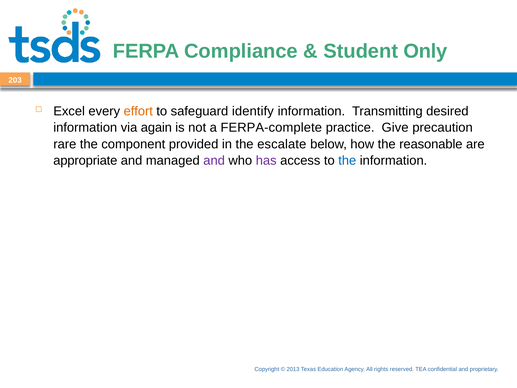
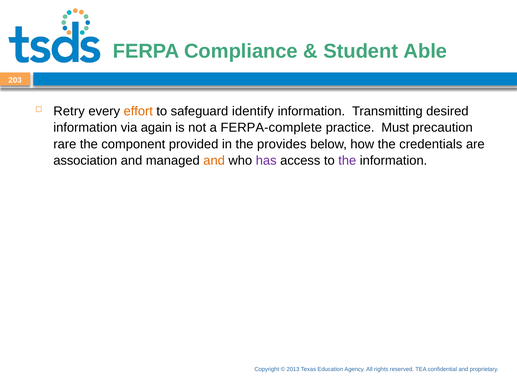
Only: Only -> Able (425, 51)
Excel: Excel -> Retry (69, 111)
Give: Give -> Must (395, 128)
escalate: escalate -> provides (282, 144)
reasonable: reasonable -> credentials (431, 144)
appropriate: appropriate -> association (85, 160)
and colour: purple -> orange (214, 160)
the colour: blue -> purple (347, 160)
